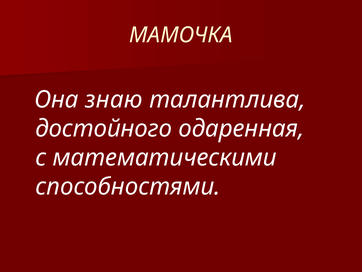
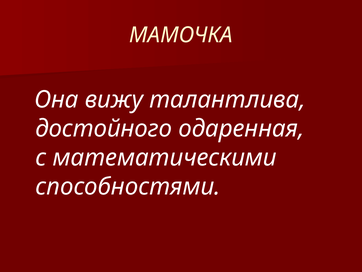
знаю: знаю -> вижу (114, 99)
